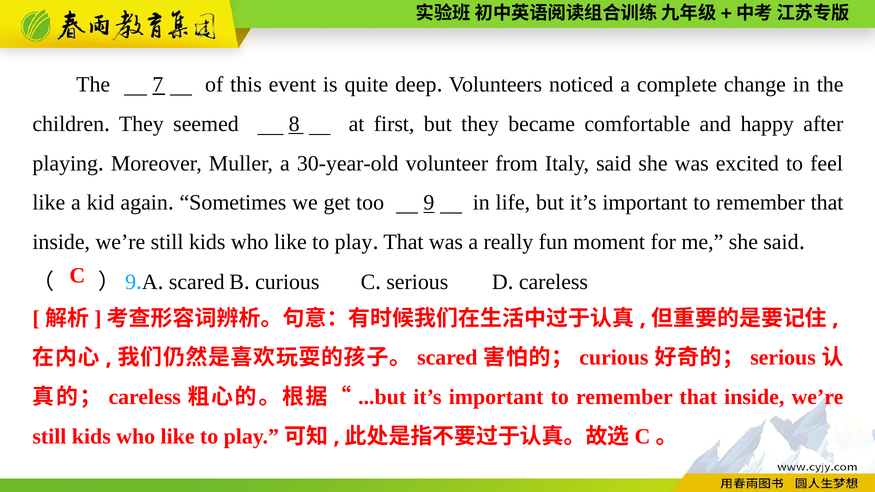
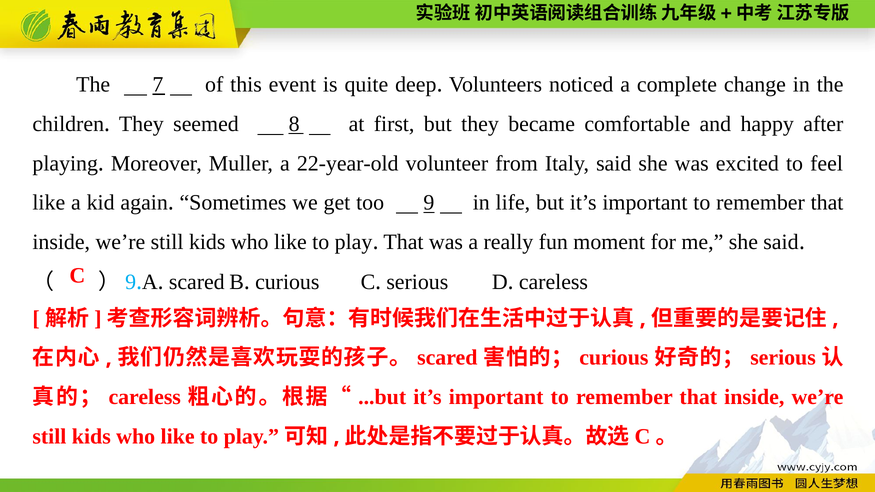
30-year-old: 30-year-old -> 22-year-old (348, 163)
